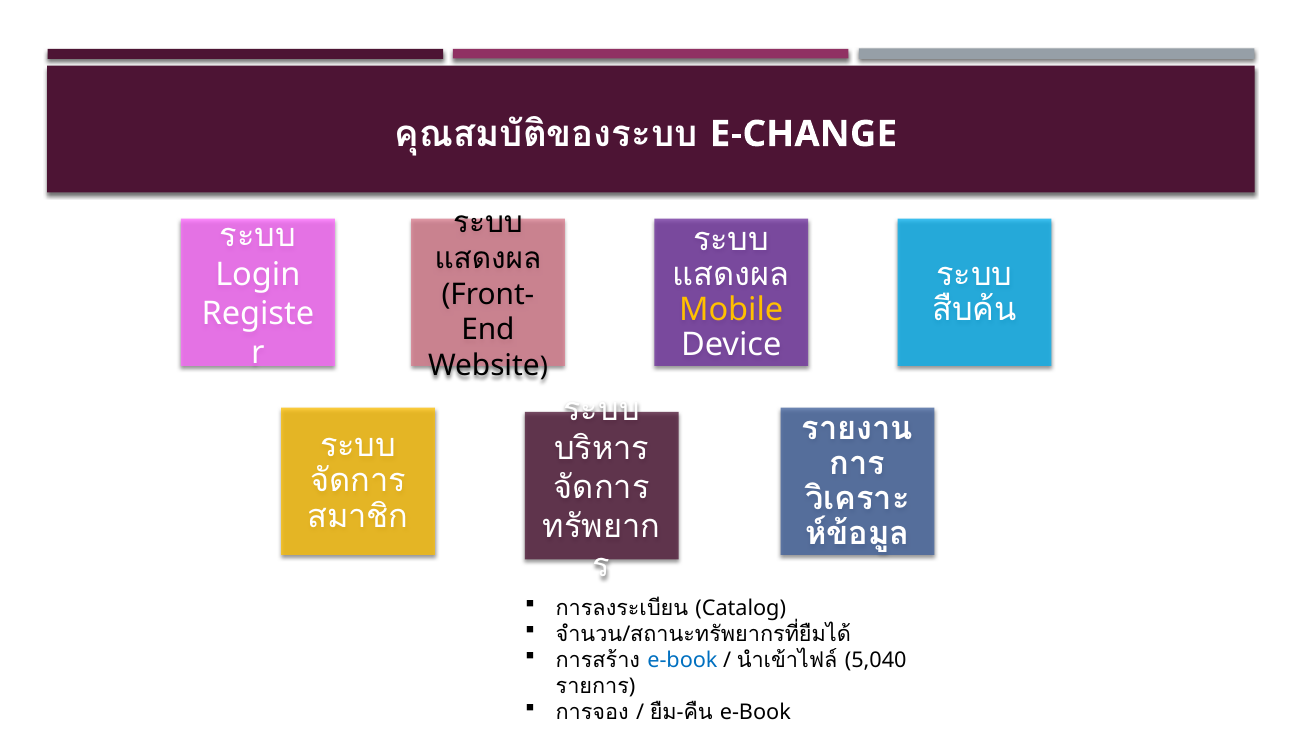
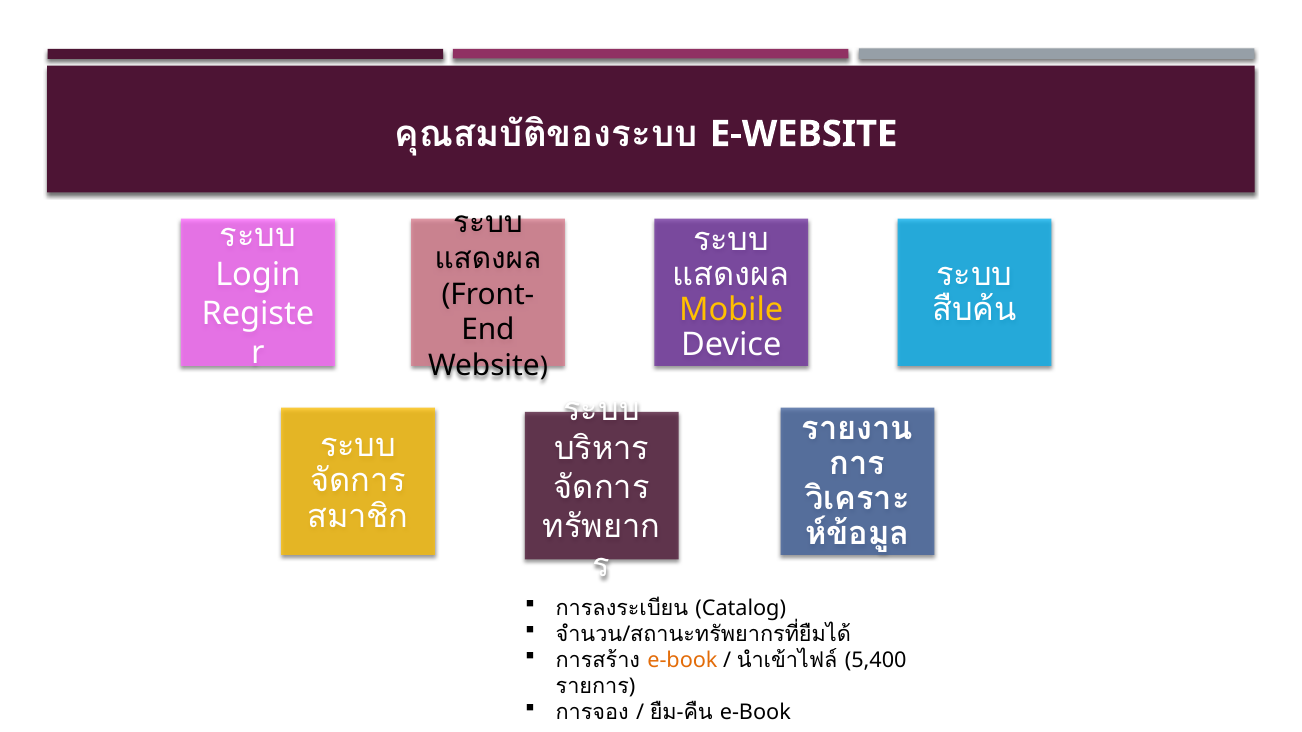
E-CHANGE: E-CHANGE -> E-WEBSITE (804, 134)
e-book colour: blue -> orange (682, 660)
5,040: 5,040 -> 5,400 (876, 660)
